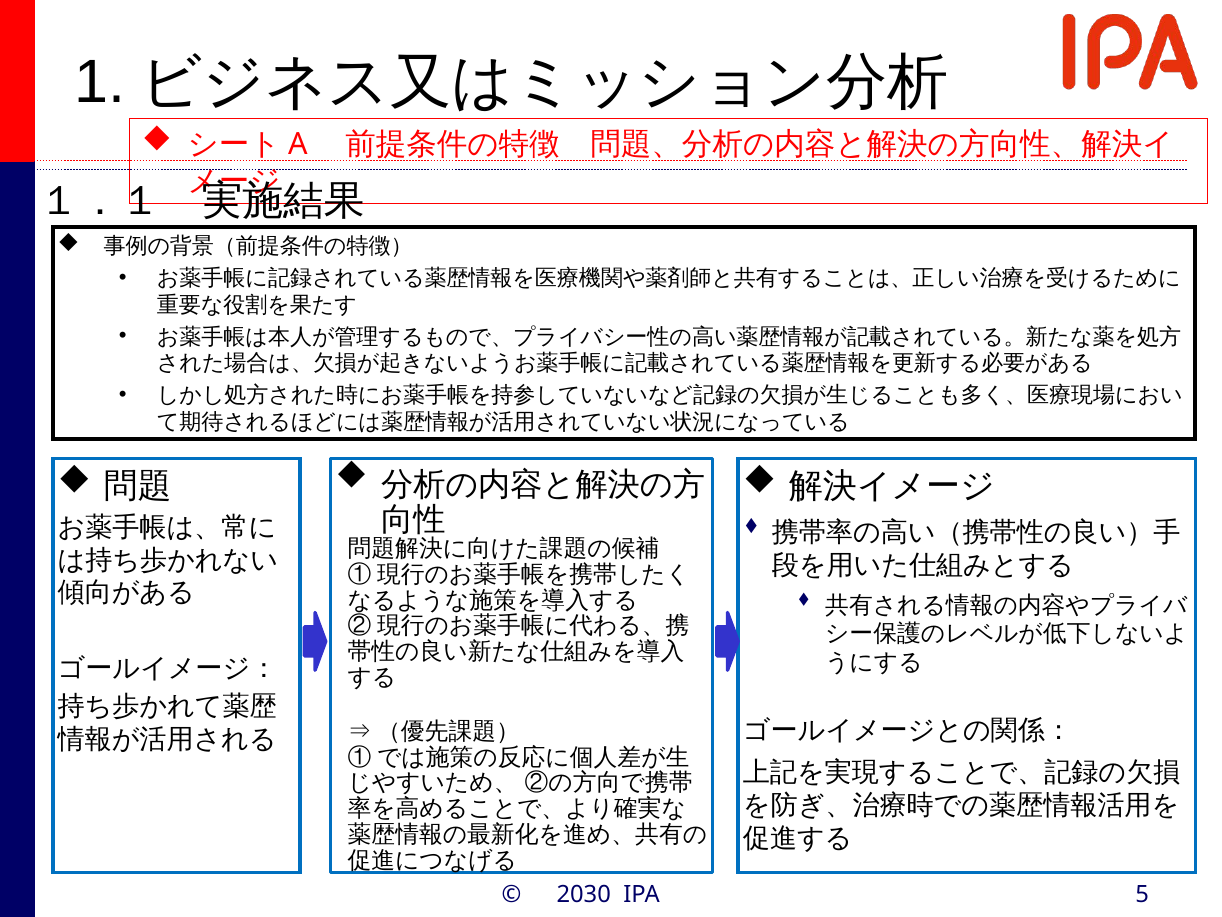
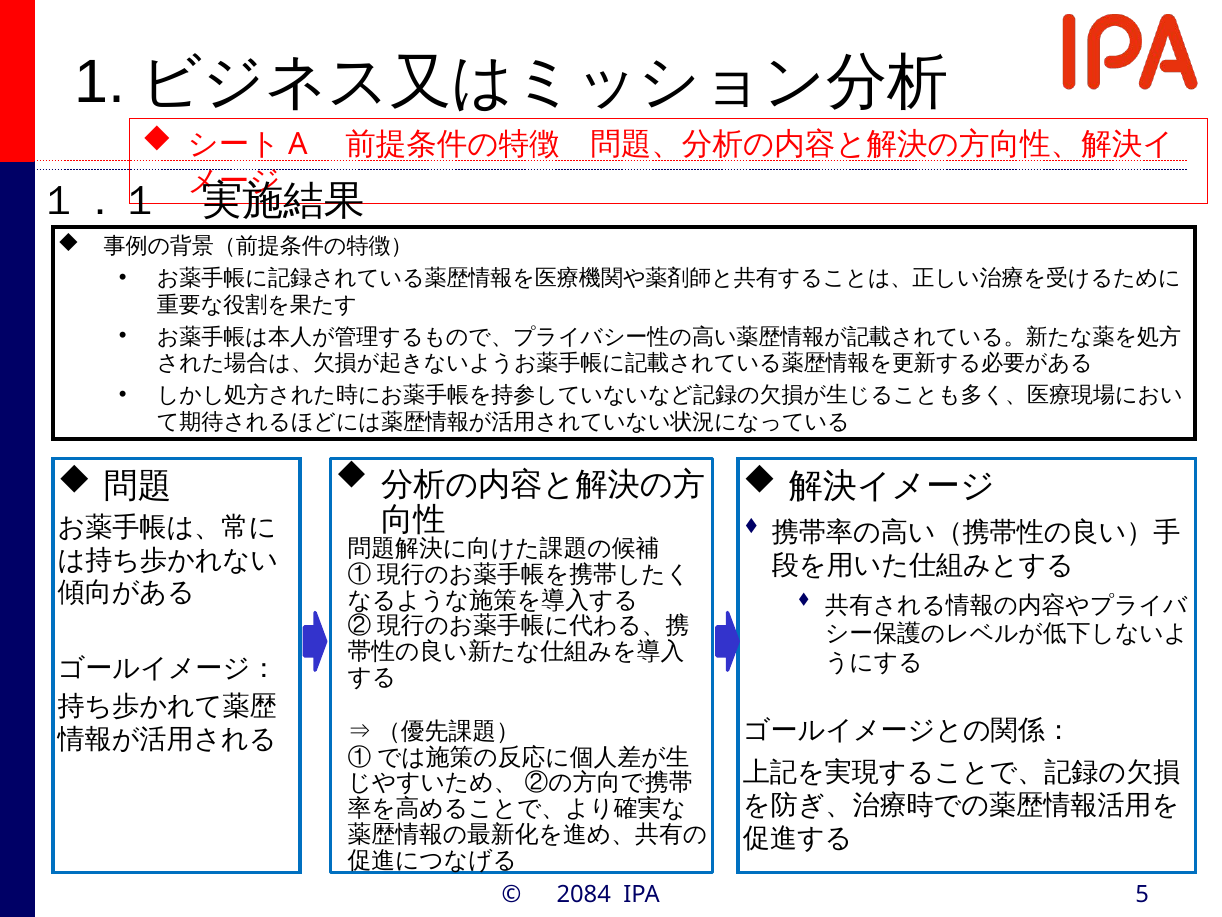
2030: 2030 -> 2084 (584, 894)
